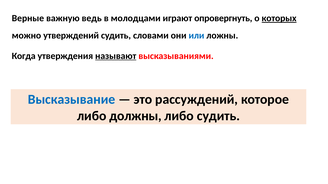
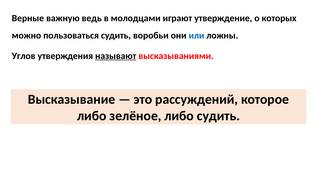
опровергнуть: опровергнуть -> утверждение (223, 18)
которых underline: present -> none (279, 18)
утверждений: утверждений -> пользоваться (71, 36)
словами: словами -> воробьи (151, 36)
Когда: Когда -> Углов (24, 56)
Высказывание colour: blue -> black (72, 100)
должны: должны -> зелёное (135, 116)
